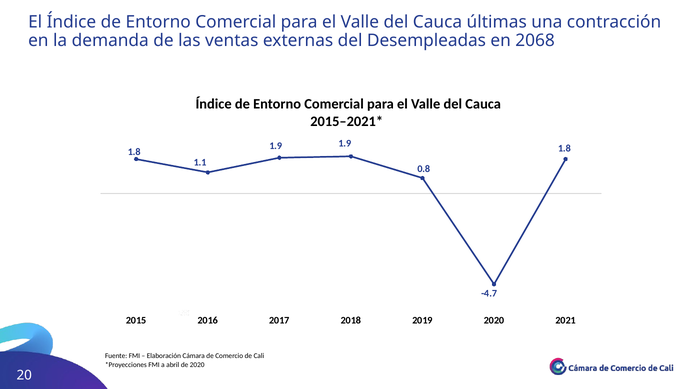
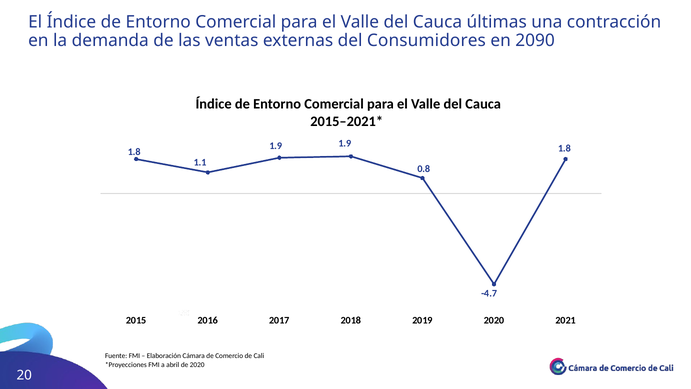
Desempleadas: Desempleadas -> Consumidores (426, 41)
2068: 2068 -> 2090 (535, 41)
